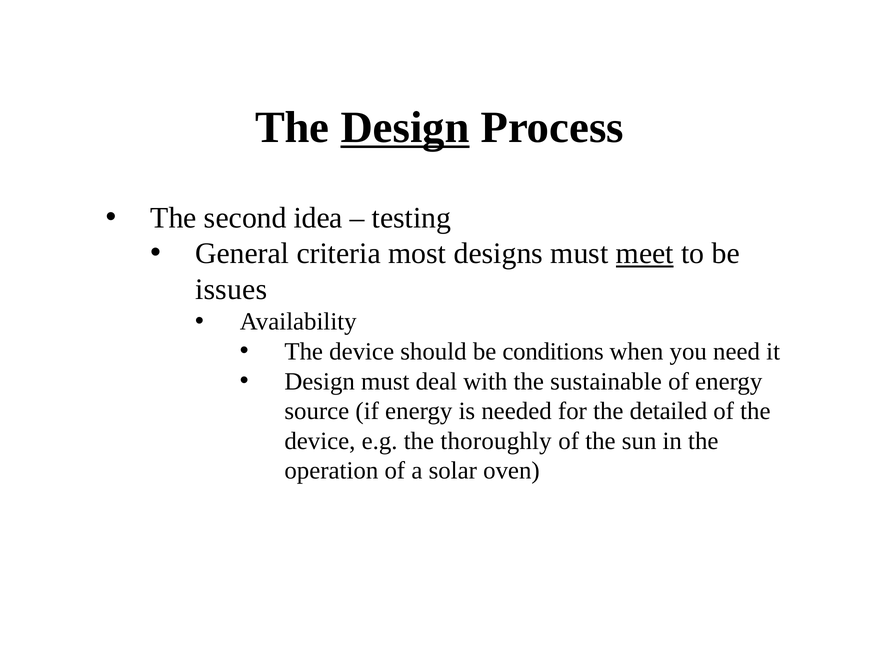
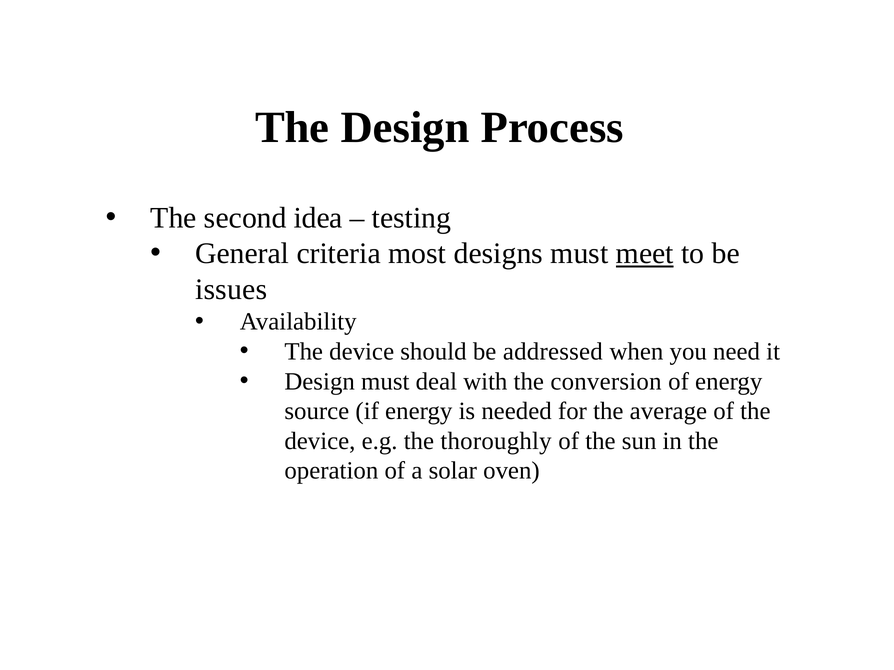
Design underline: present -> none (405, 128)
conditions: conditions -> addressed (553, 352)
sustainable: sustainable -> conversion (606, 382)
detailed: detailed -> average (668, 411)
